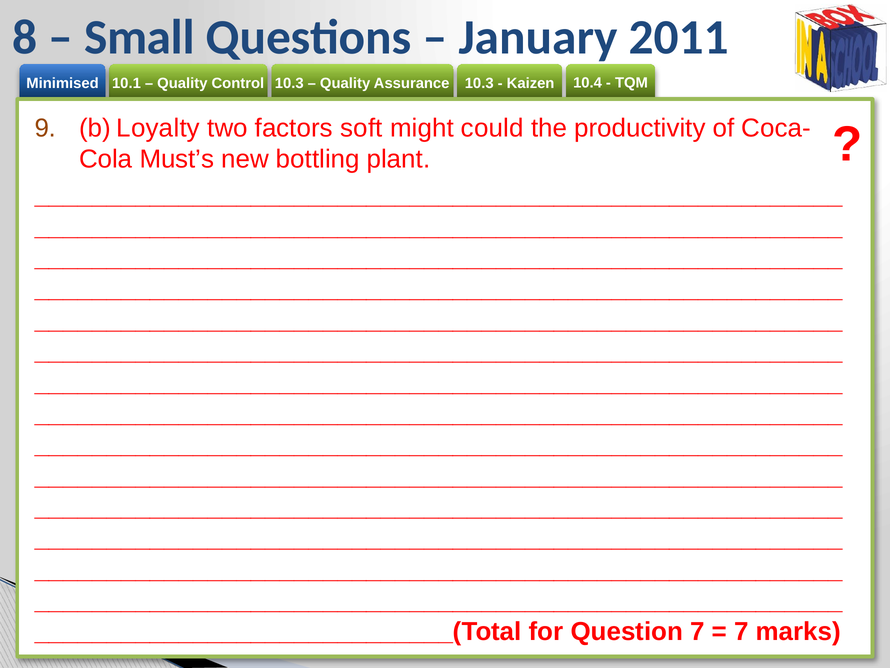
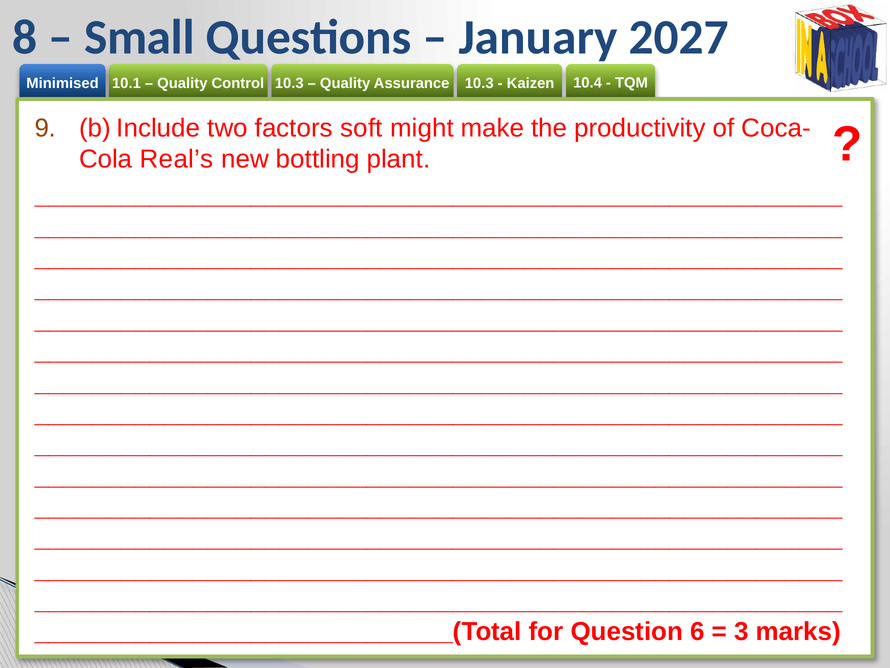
2011: 2011 -> 2027 (679, 37)
Loyalty: Loyalty -> Include (158, 128)
could: could -> make (492, 128)
Must’s: Must’s -> Real’s (177, 159)
Question 7: 7 -> 6 (697, 631)
7: 7 -> 3 (741, 631)
